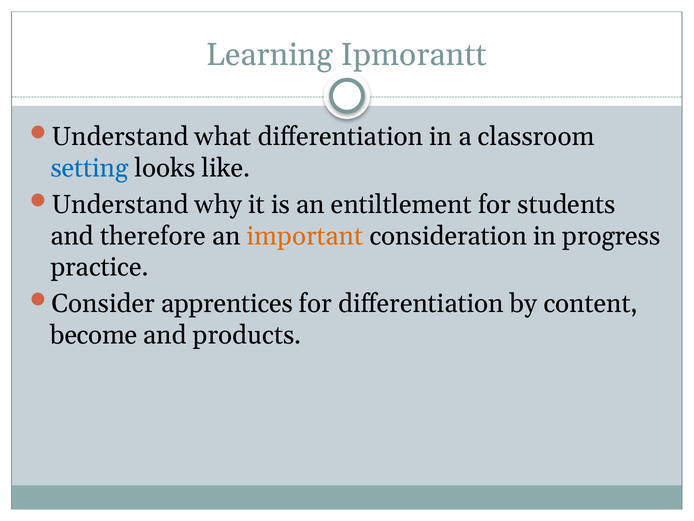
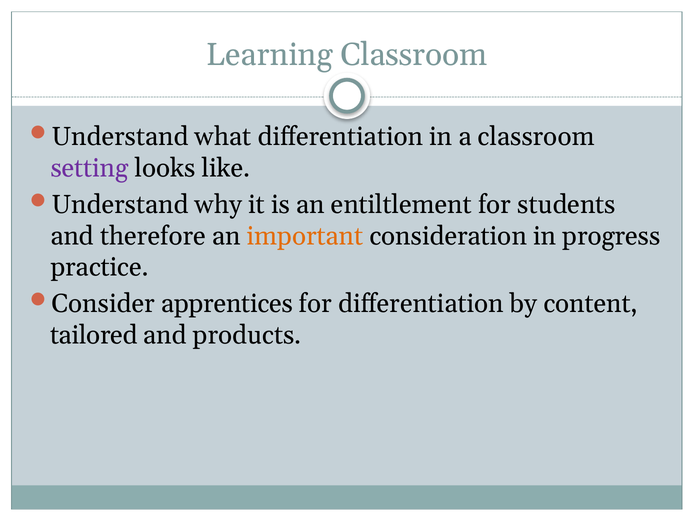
Learning Ipmorantt: Ipmorantt -> Classroom (414, 55)
setting colour: blue -> purple (90, 168)
become: become -> tailored (94, 335)
